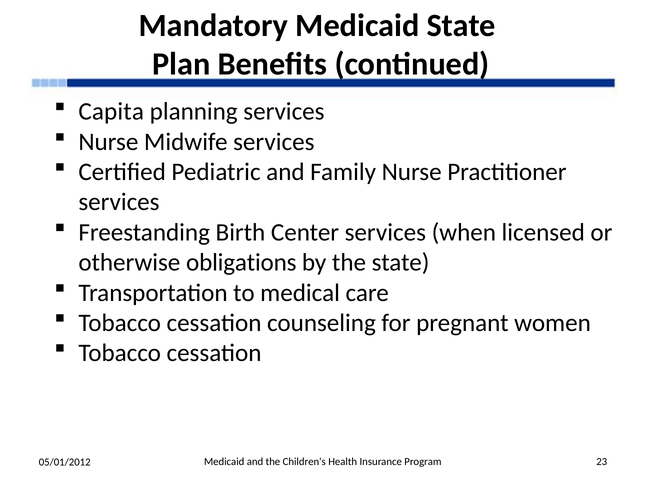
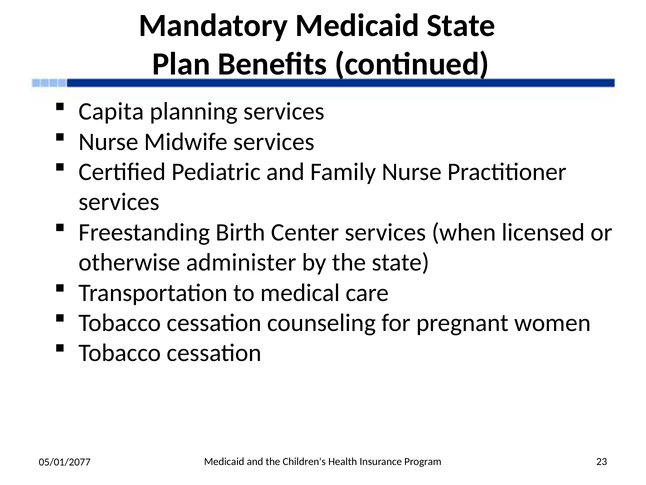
obligations: obligations -> administer (241, 262)
05/01/2012: 05/01/2012 -> 05/01/2077 (65, 462)
